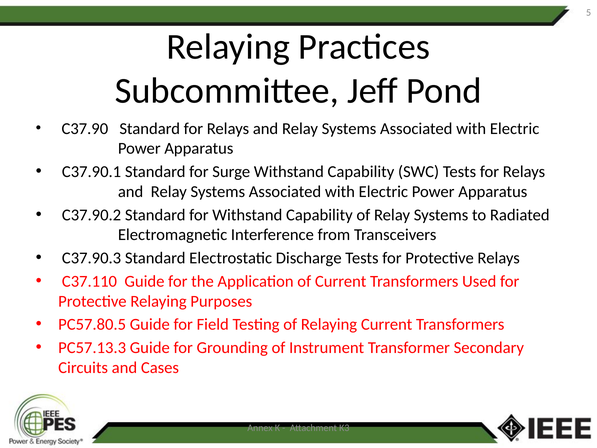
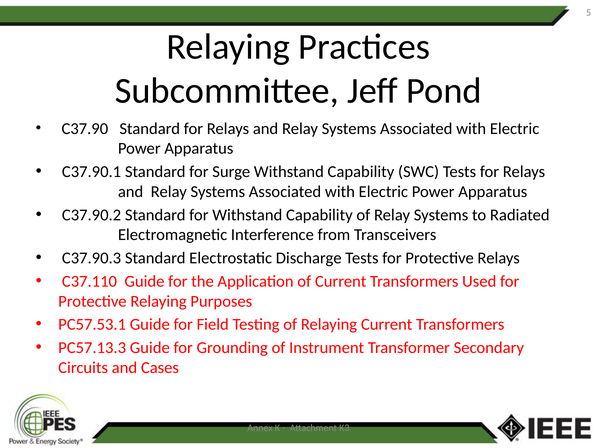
PC57.80.5: PC57.80.5 -> PC57.53.1 (92, 324)
